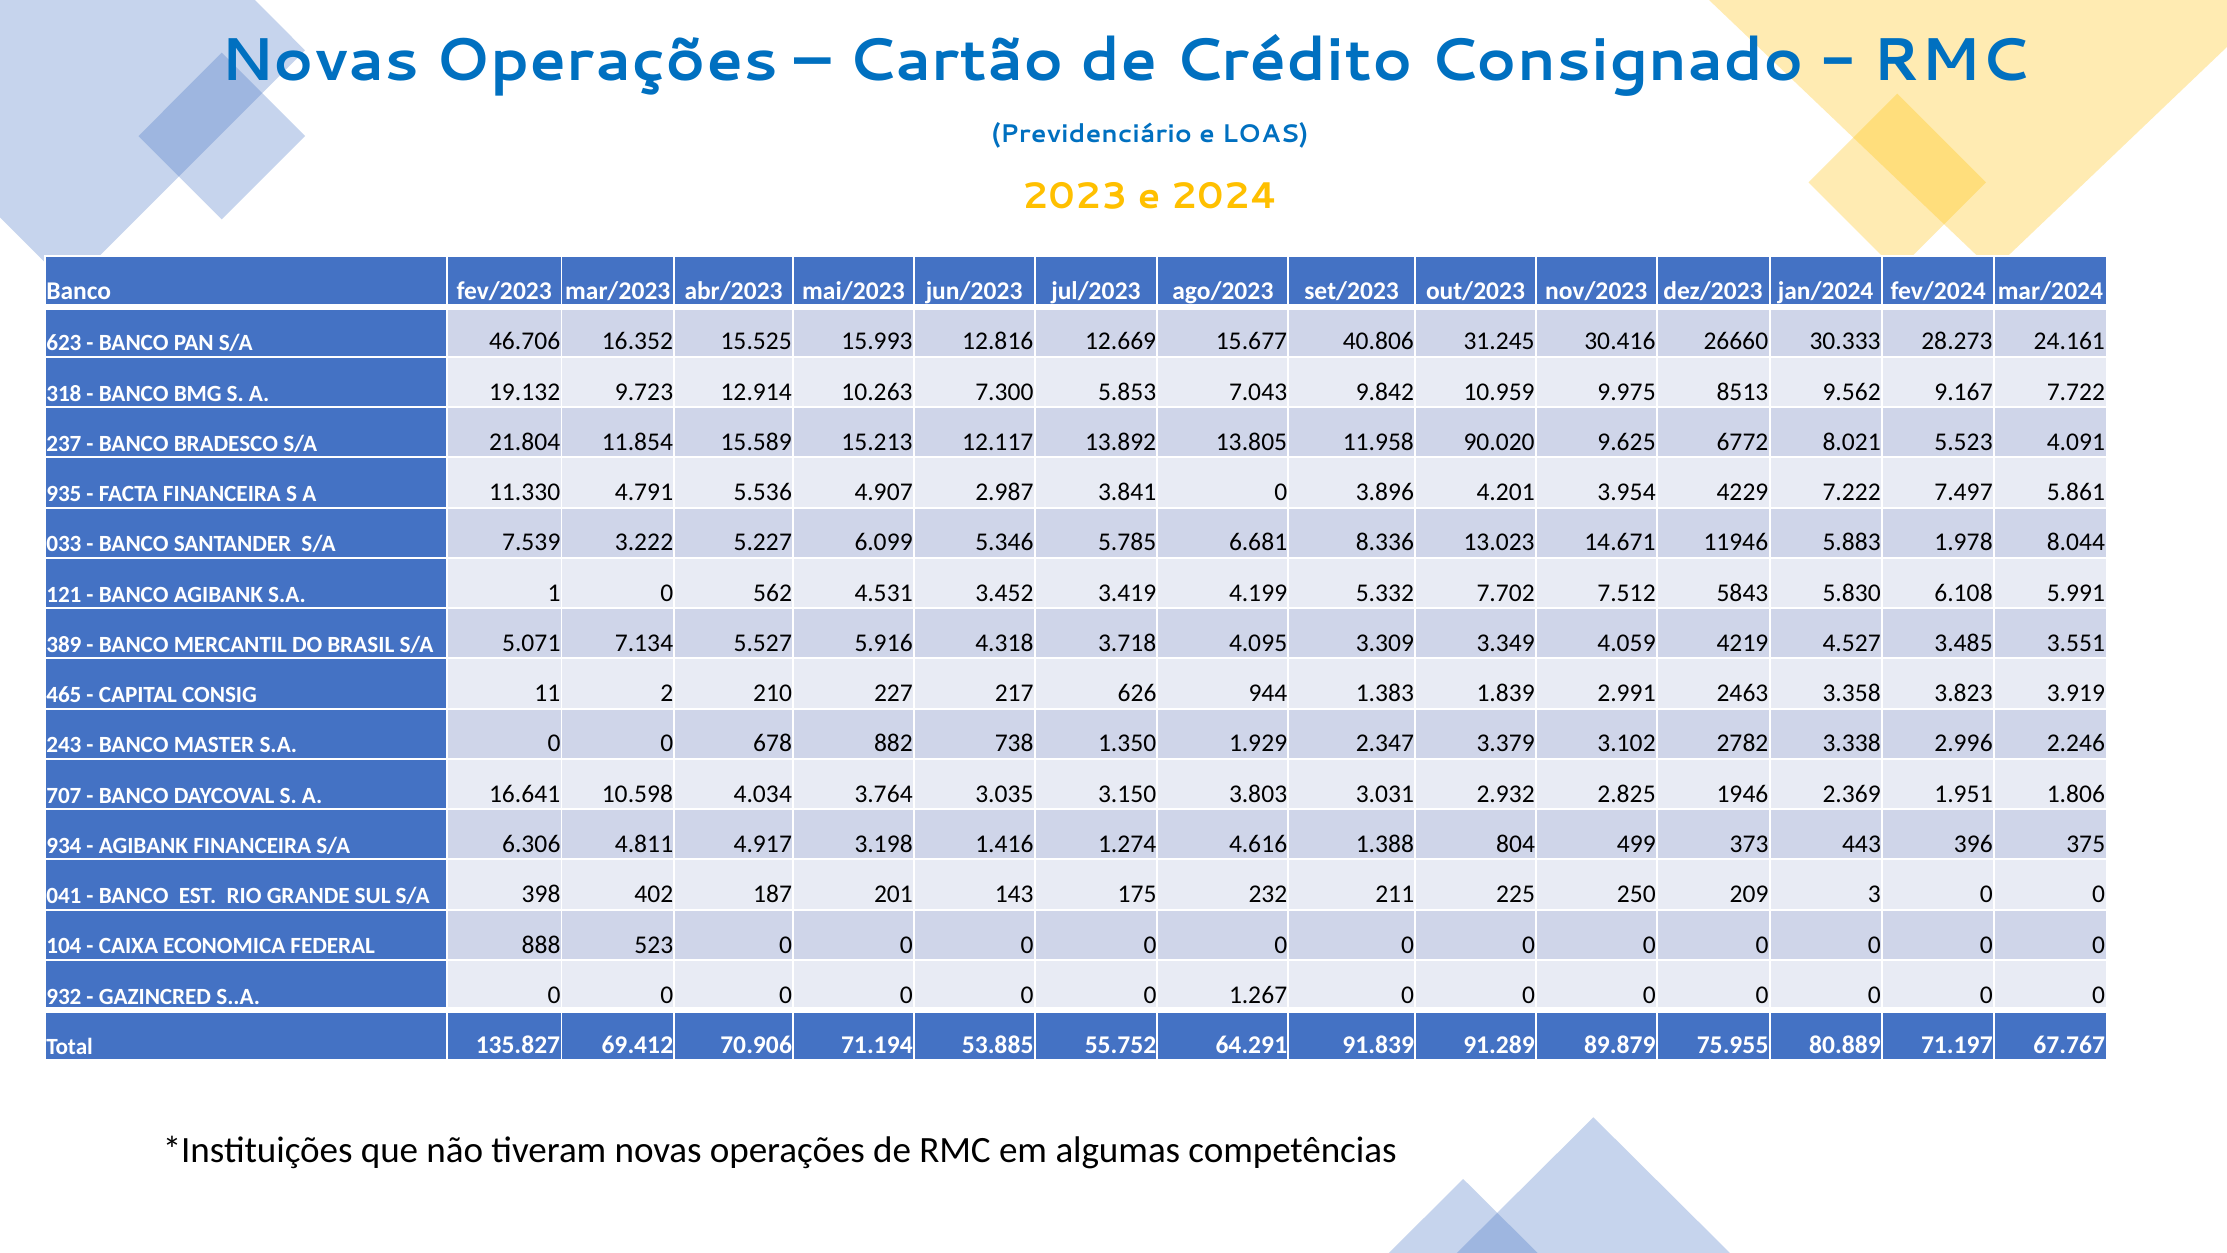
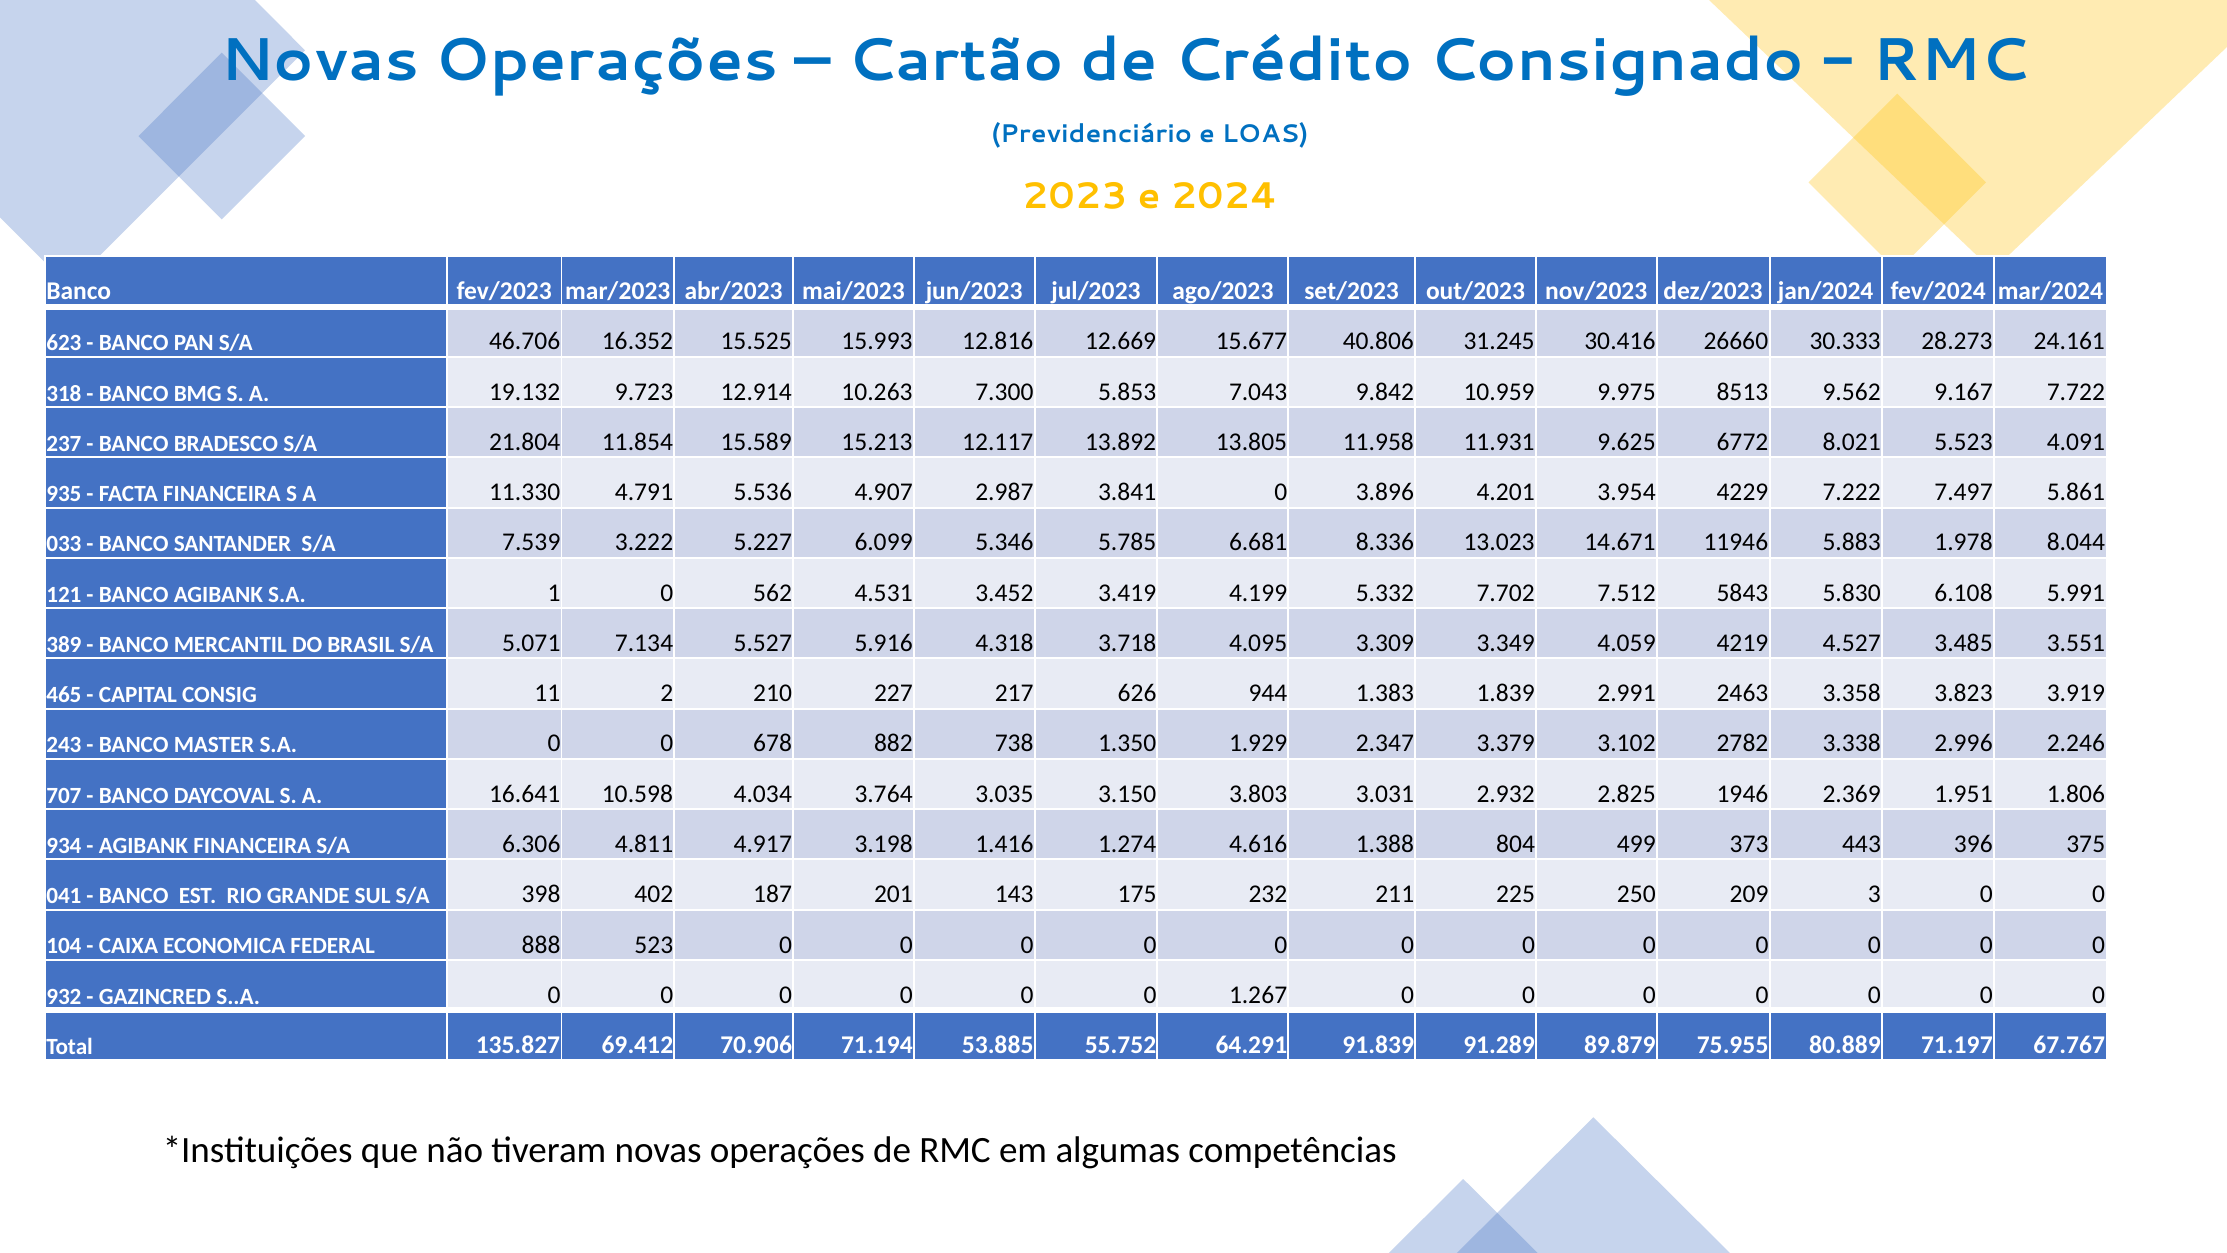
90.020: 90.020 -> 11.931 (1499, 442)
